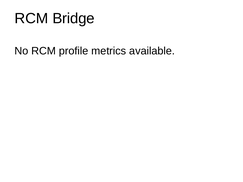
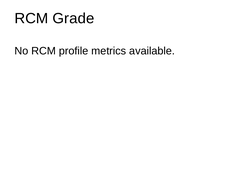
Bridge: Bridge -> Grade (73, 18)
